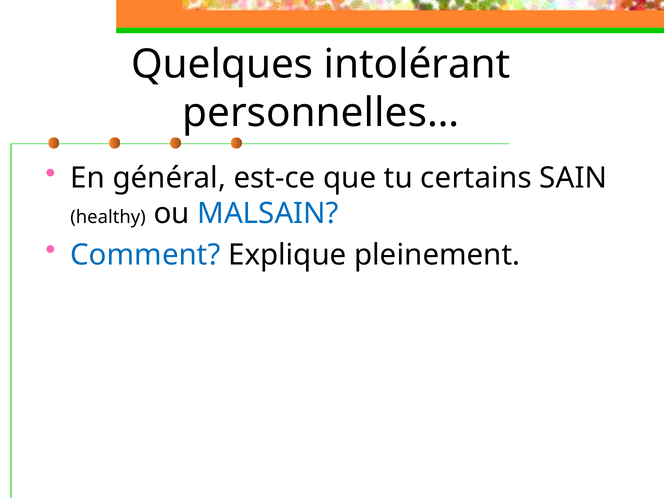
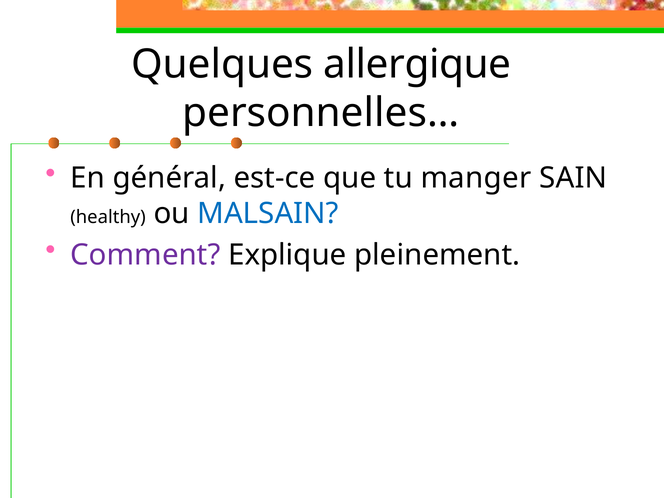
intolérant: intolérant -> allergique (417, 64)
certains: certains -> manger (476, 178)
Comment colour: blue -> purple (145, 255)
